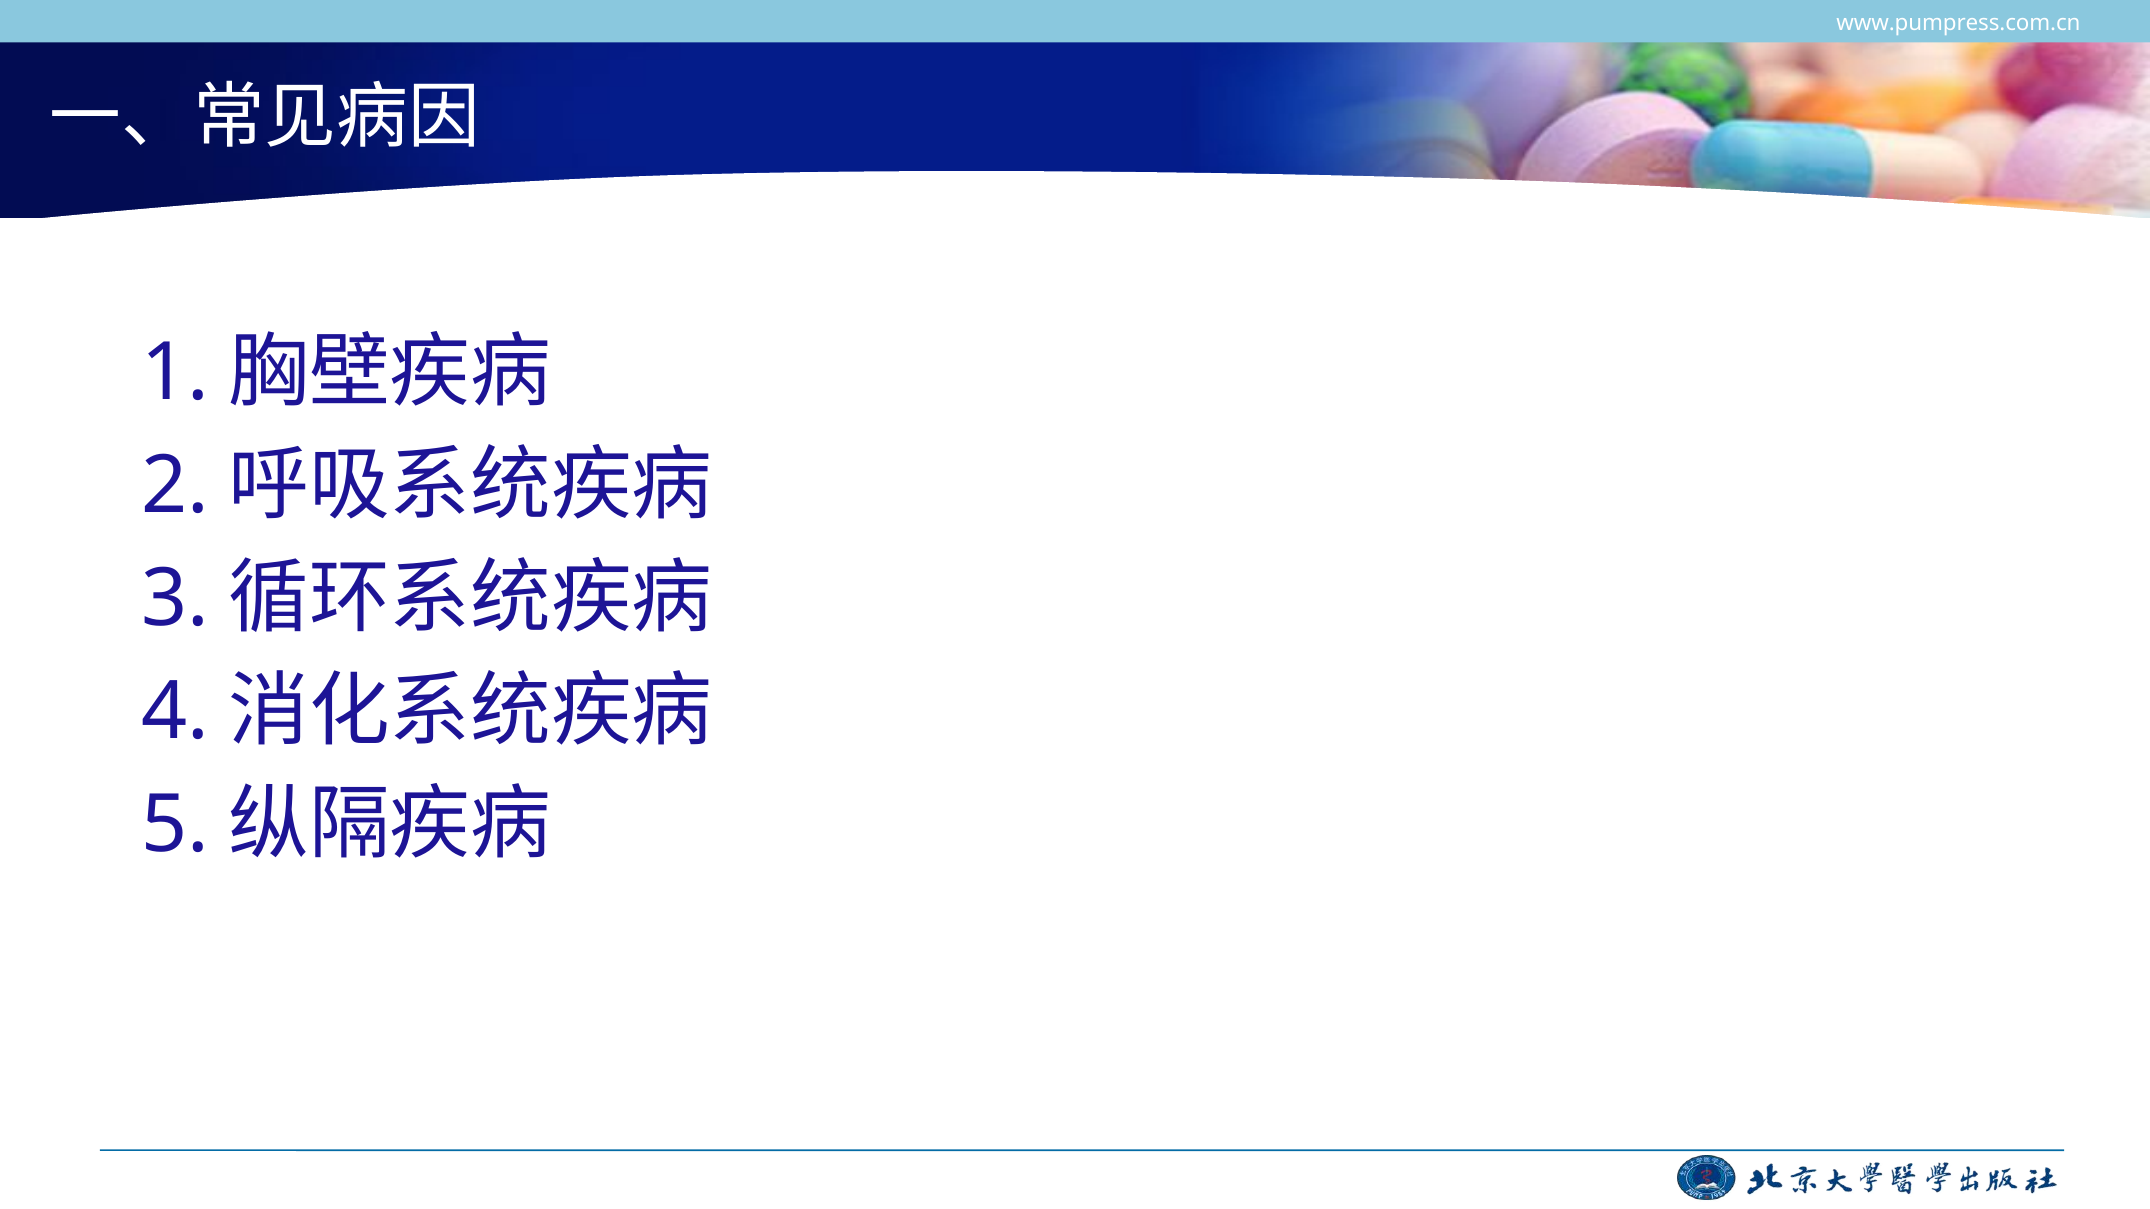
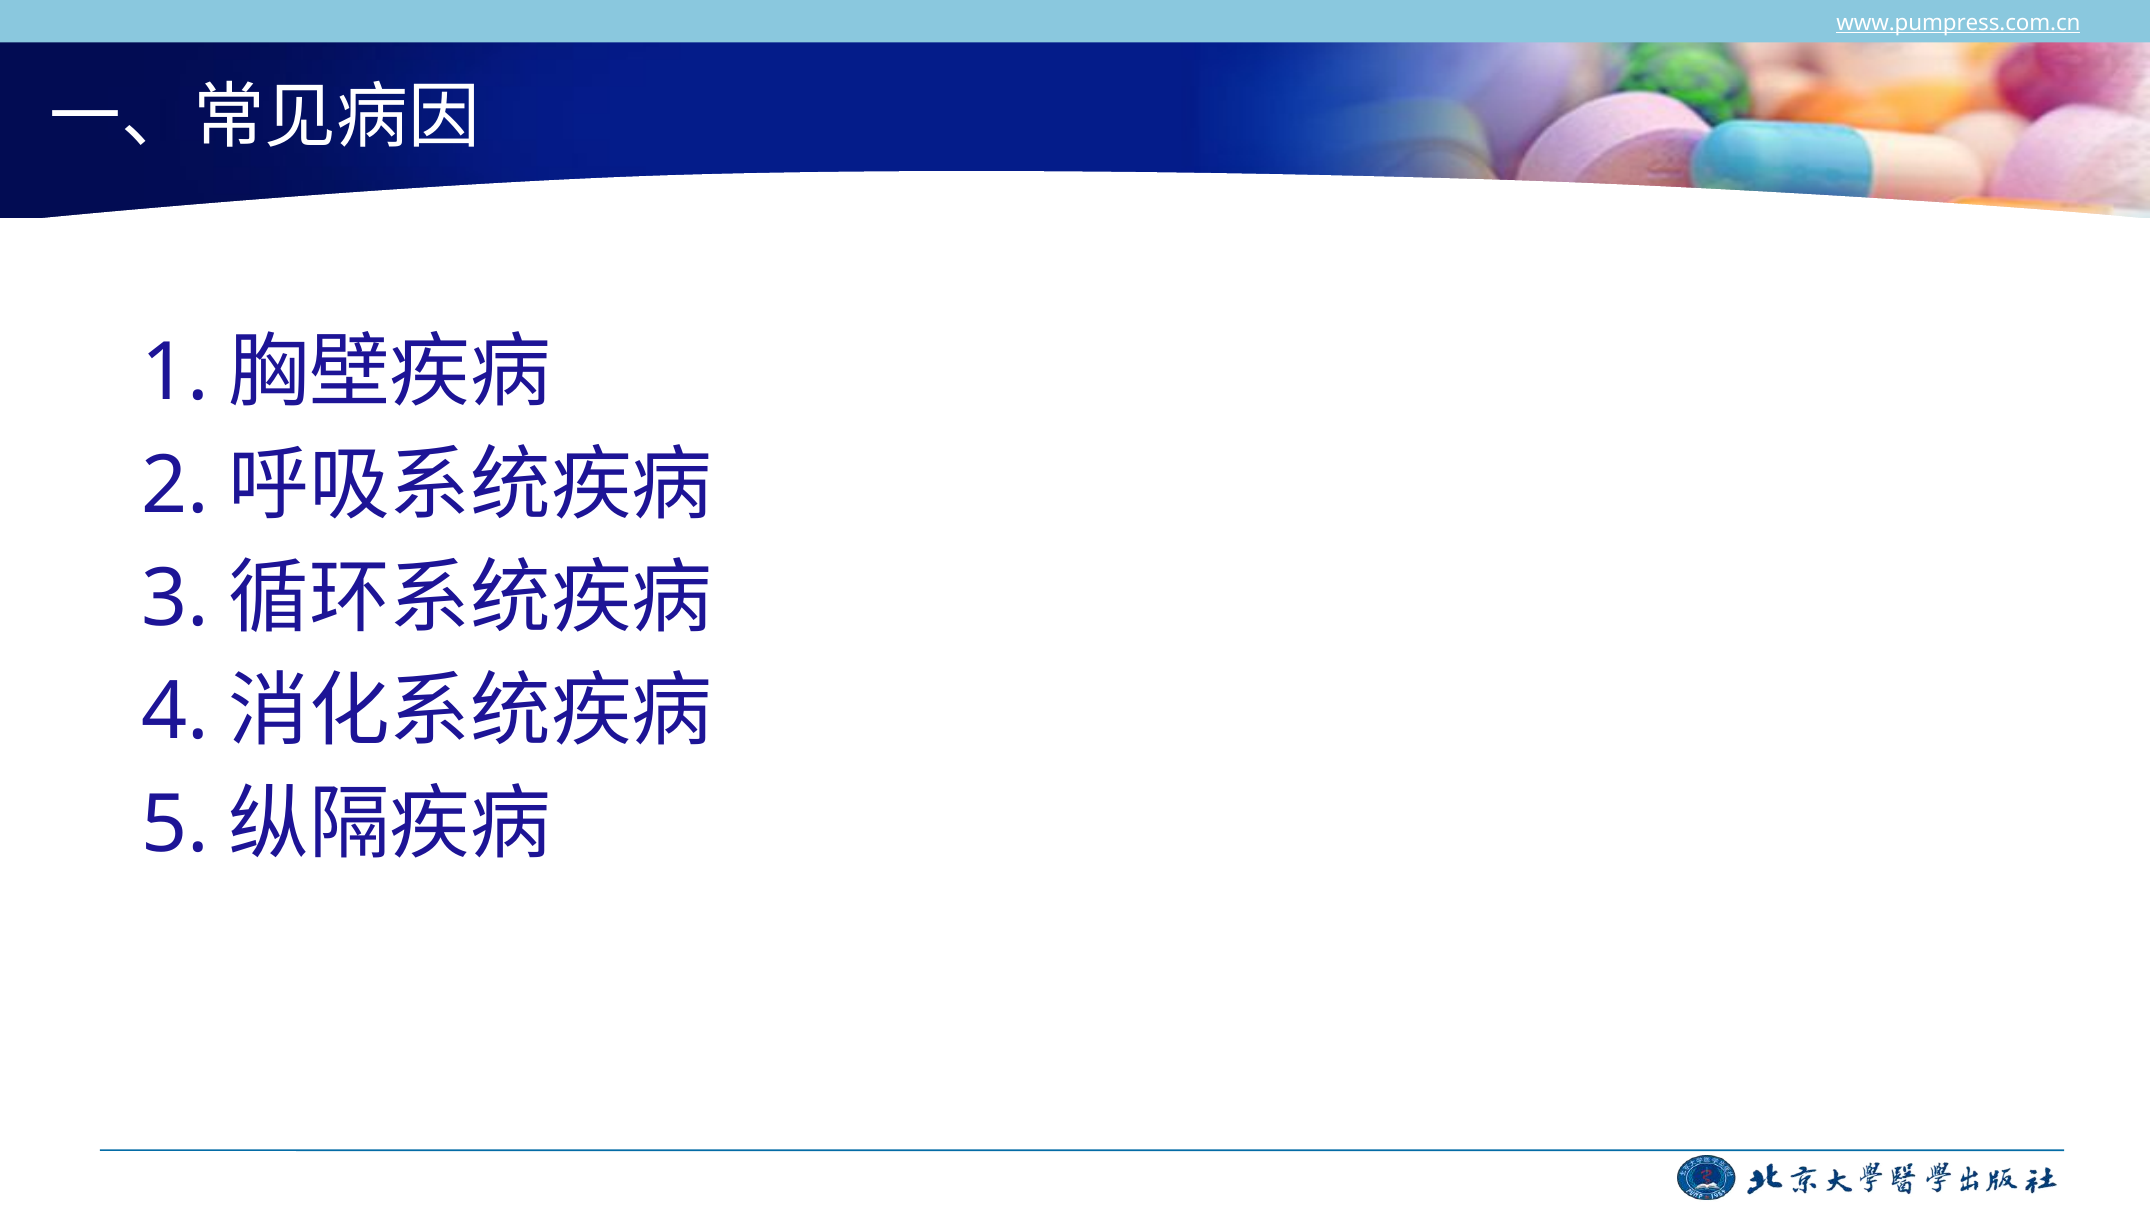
www.pumpress.com.cn underline: none -> present (1958, 23)
